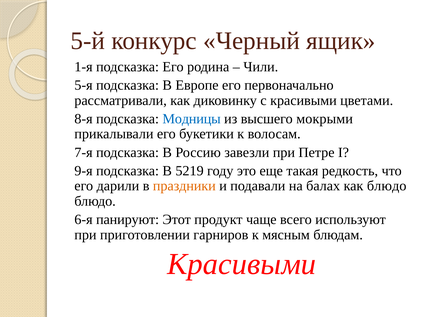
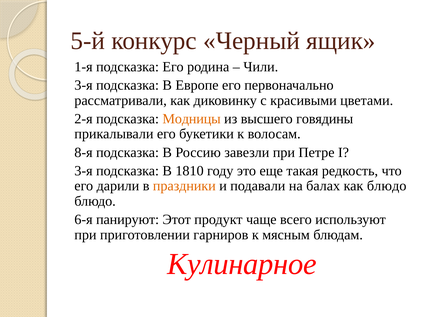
5-я: 5-я -> 3-я (83, 85)
8-я: 8-я -> 2-я (83, 119)
Модницы colour: blue -> orange (192, 119)
мокрыми: мокрыми -> говядины (325, 119)
7-я: 7-я -> 8-я (83, 152)
9-я: 9-я -> 3-я (83, 171)
5219: 5219 -> 1810 (190, 171)
Красивыми: Красивыми -> Кулинарное (242, 264)
